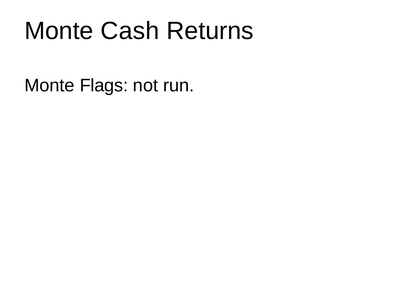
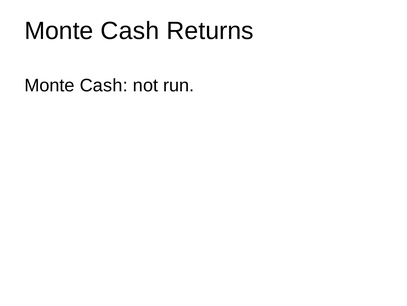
Flags: Flags -> Cash (104, 85)
